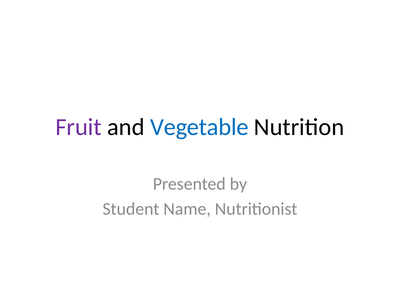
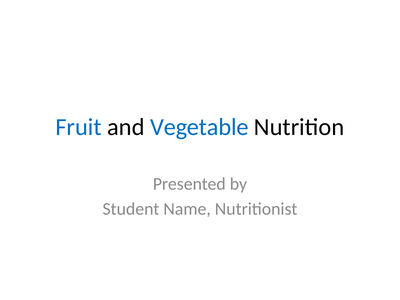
Fruit colour: purple -> blue (79, 127)
